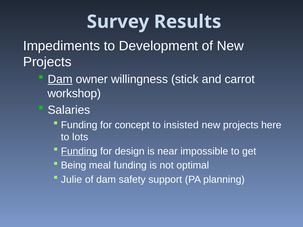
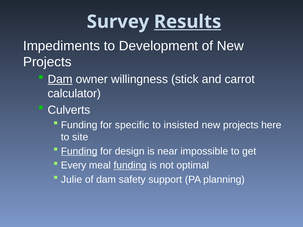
Results underline: none -> present (188, 22)
workshop: workshop -> calculator (74, 94)
Salaries: Salaries -> Culverts (69, 110)
concept: concept -> specific (132, 125)
lots: lots -> site (80, 137)
Being: Being -> Every (74, 166)
funding underline: none -> present (130, 166)
